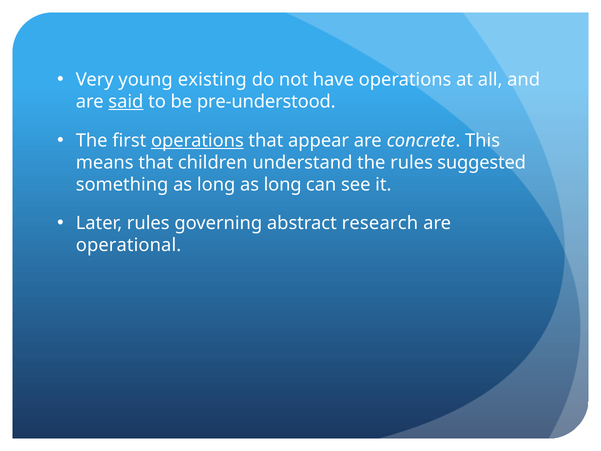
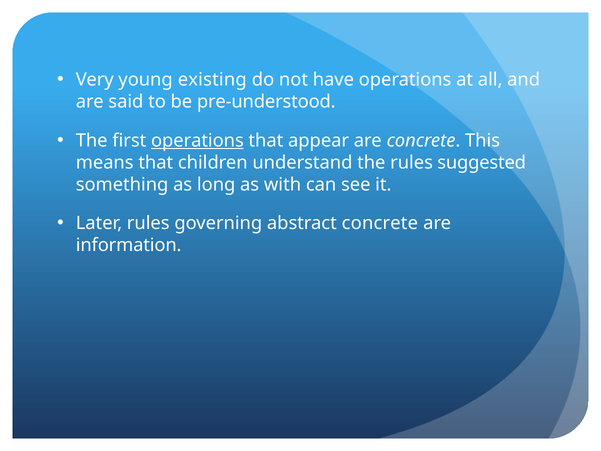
said underline: present -> none (126, 102)
long as long: long -> with (283, 184)
abstract research: research -> concrete (380, 223)
operational: operational -> information (129, 245)
